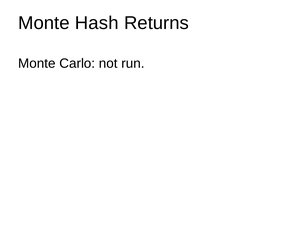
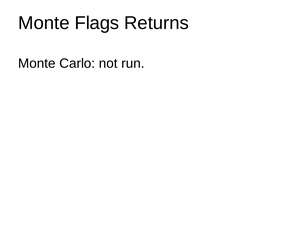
Hash: Hash -> Flags (97, 23)
